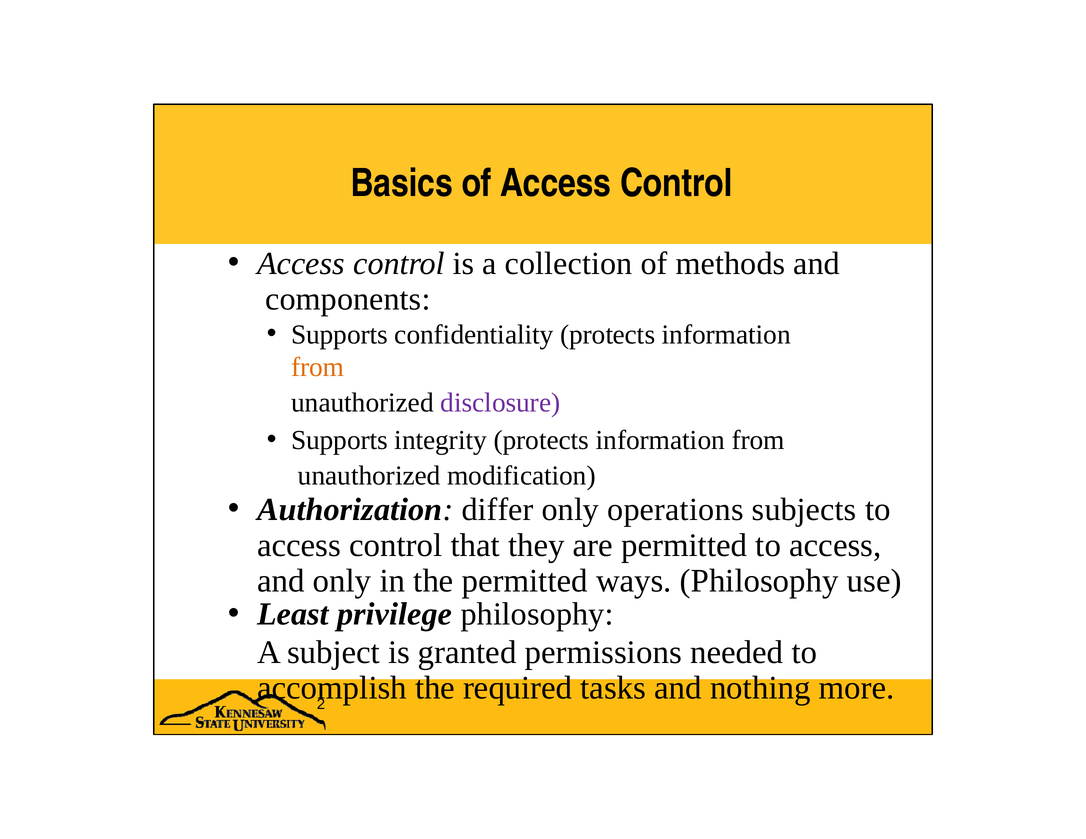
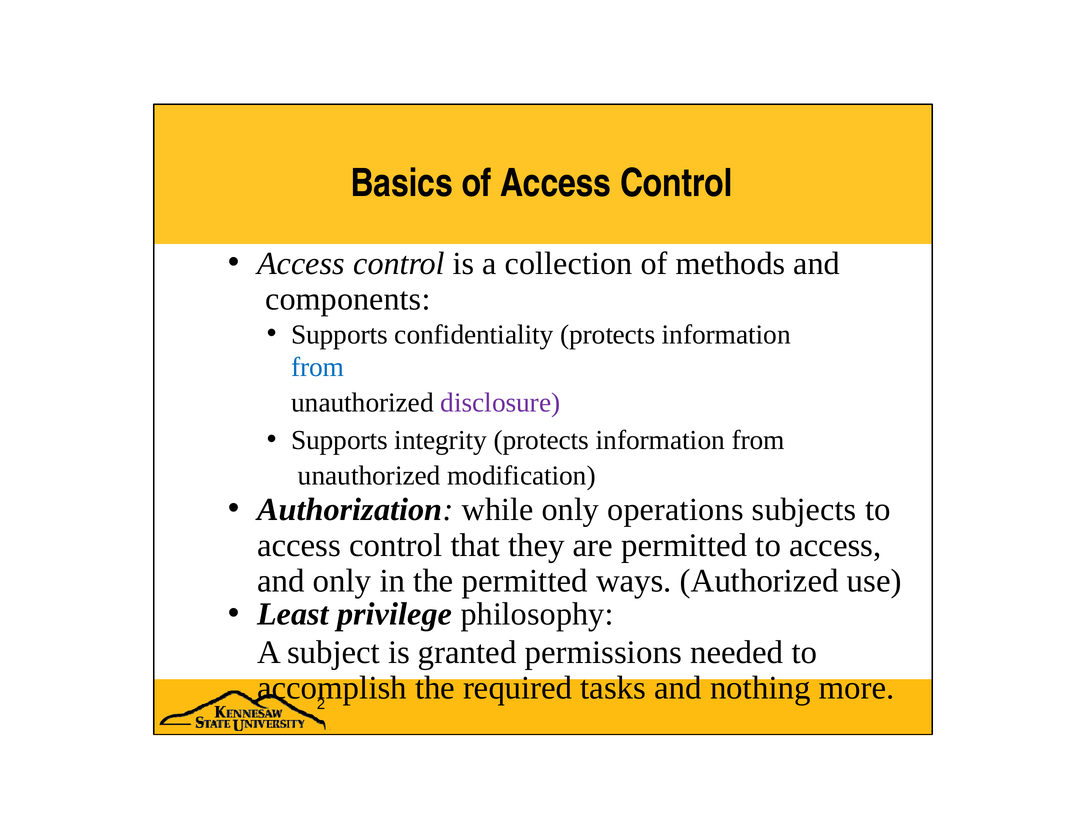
from colour: orange -> blue (318, 367)
differ: differ -> while (498, 510)
ways Philosophy: Philosophy -> Authorized (759, 581)
